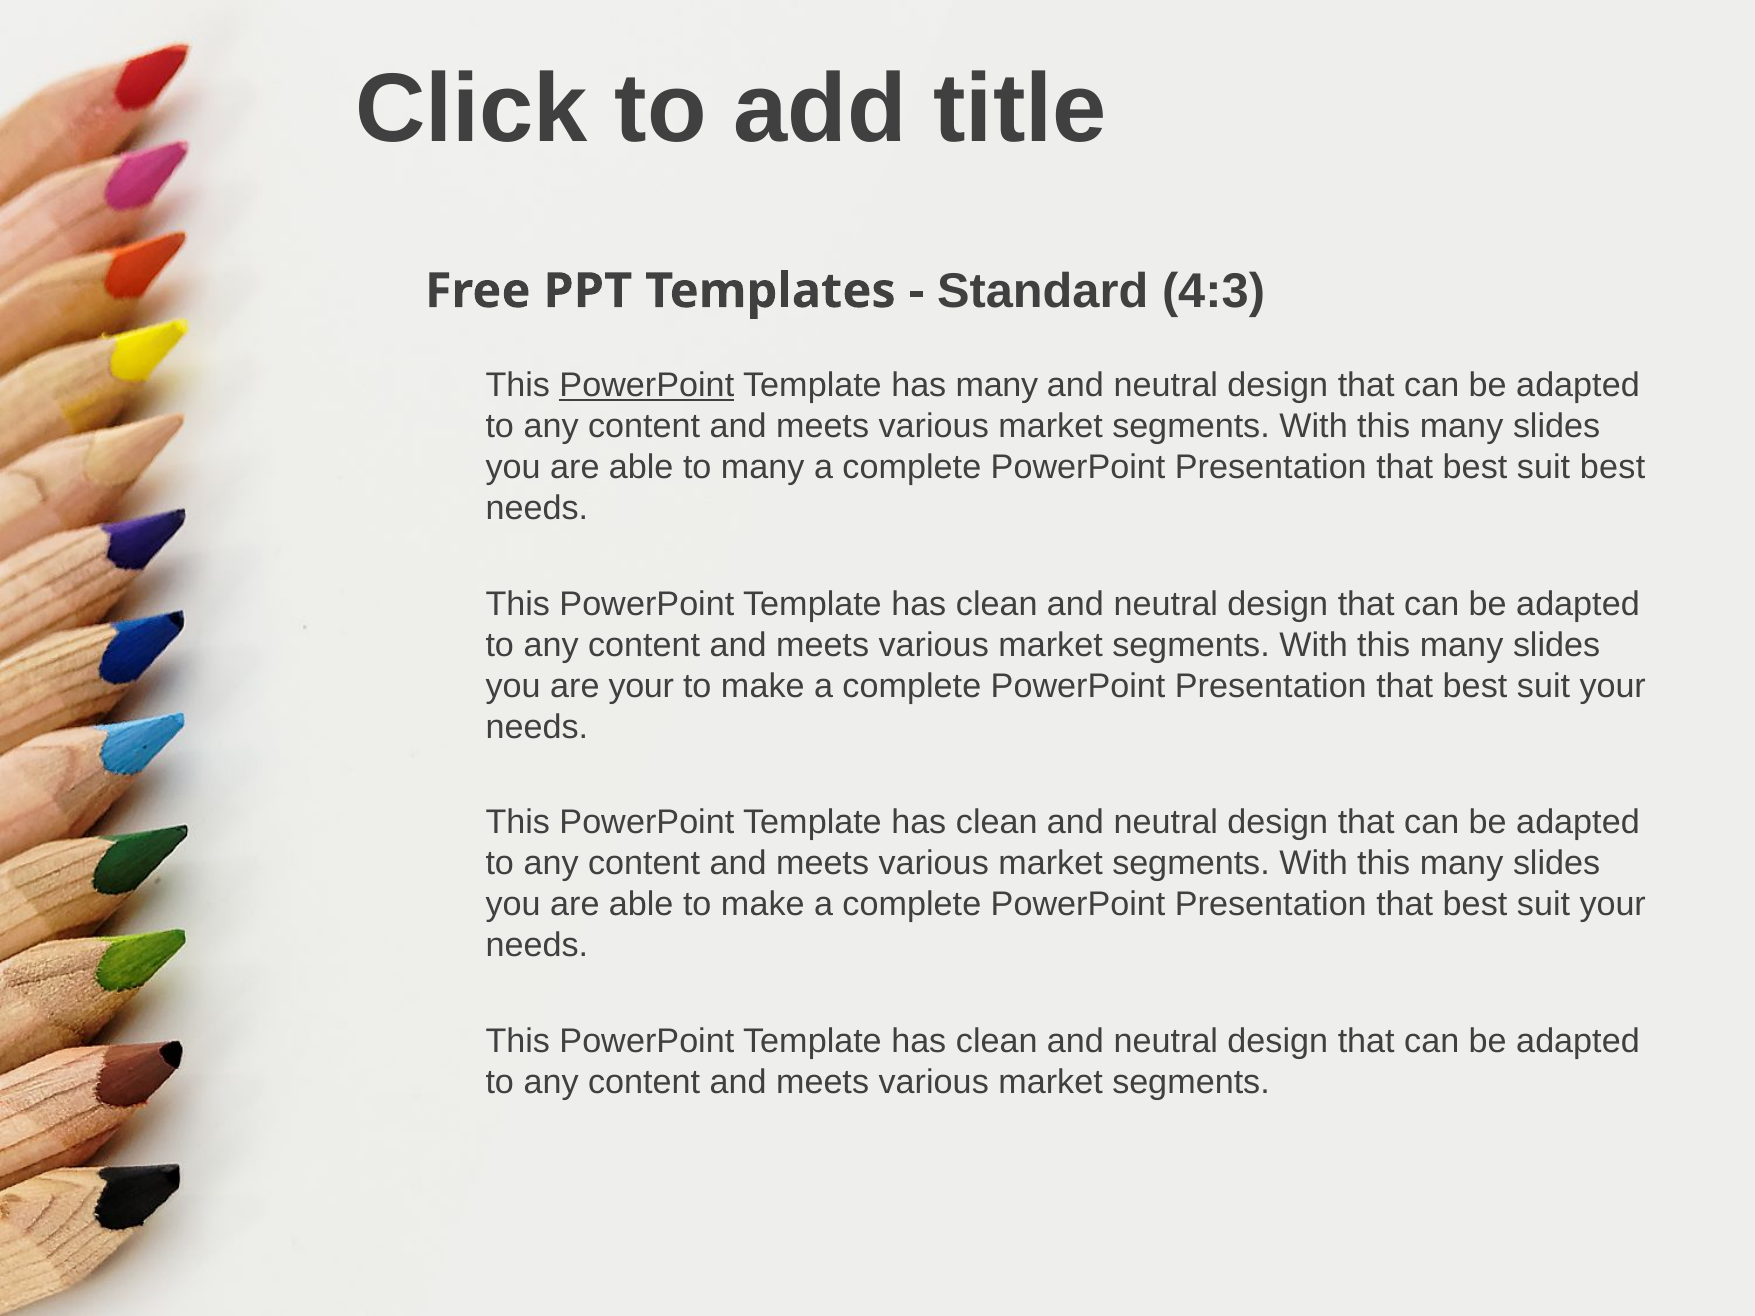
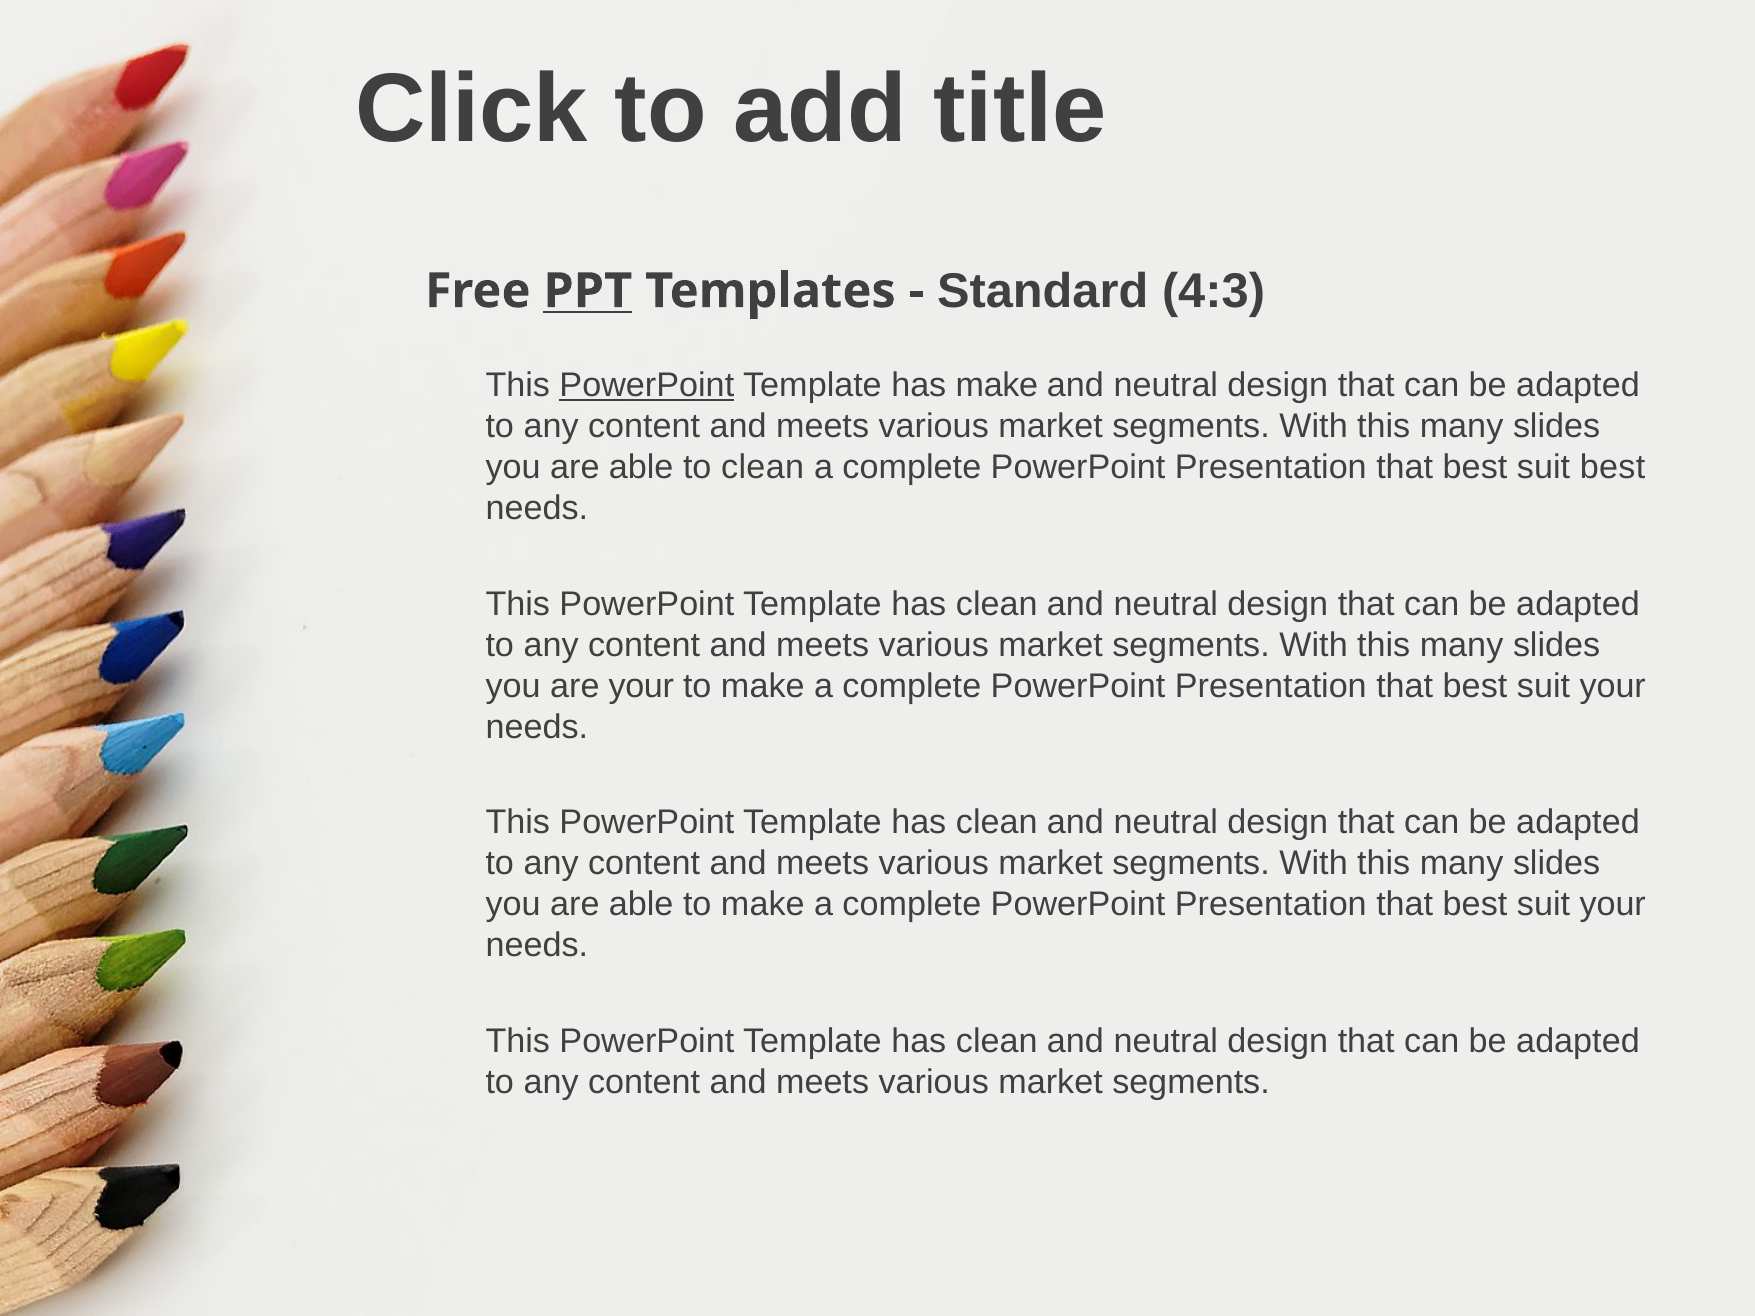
PPT underline: none -> present (588, 291)
has many: many -> make (997, 386)
to many: many -> clean (763, 468)
